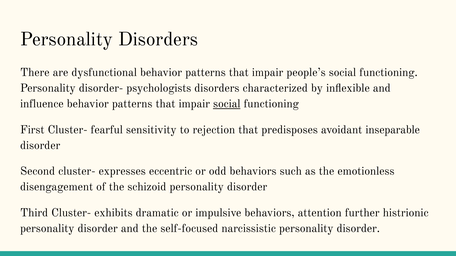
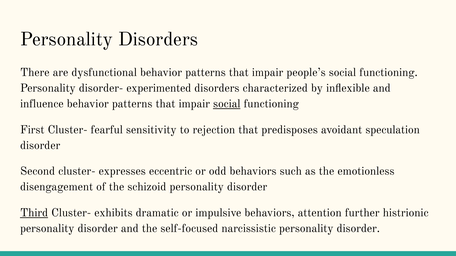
psychologists: psychologists -> experimented (159, 88)
inseparable: inseparable -> speculation (393, 130)
Third underline: none -> present (34, 213)
